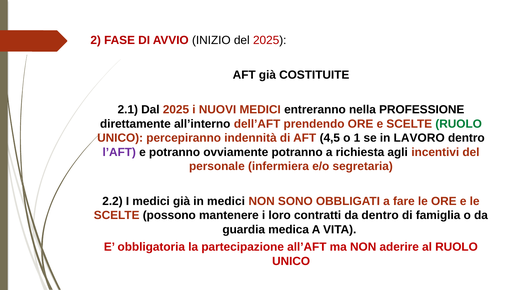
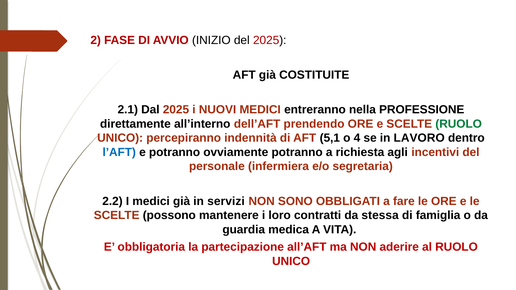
4,5: 4,5 -> 5,1 (330, 138)
1: 1 -> 4 (357, 138)
l’AFT colour: purple -> blue (119, 152)
in medici: medici -> servizi (226, 201)
da dentro: dentro -> stessa (380, 216)
